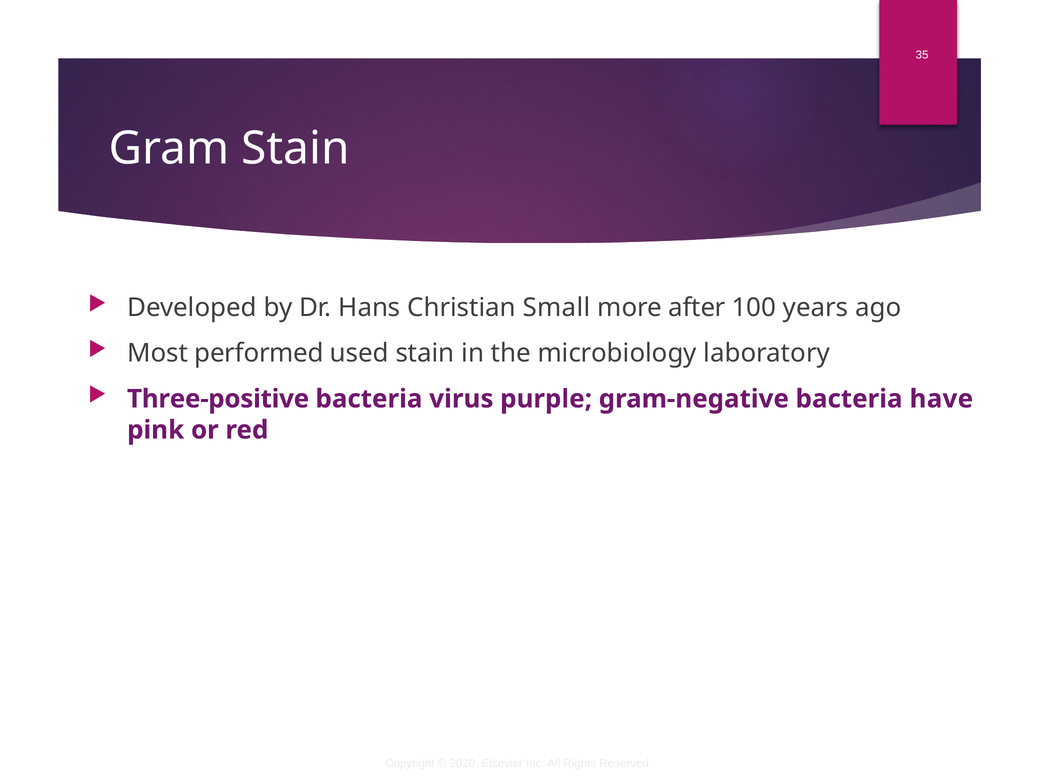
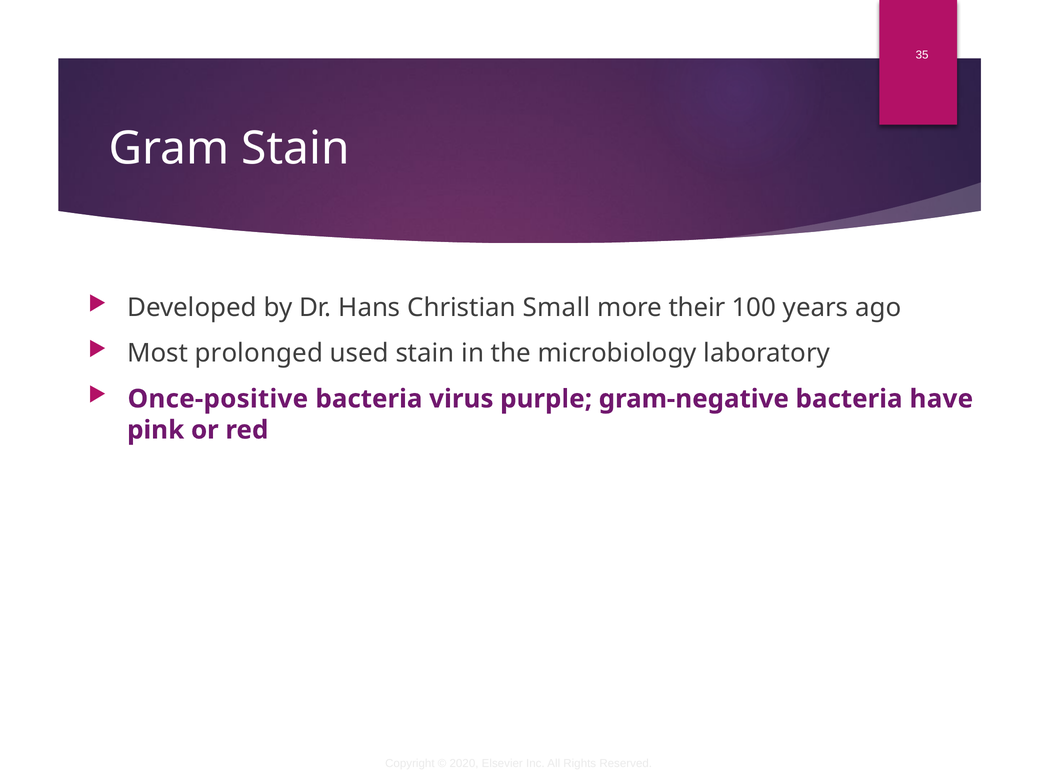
after: after -> their (697, 308)
performed: performed -> prolonged (259, 354)
Three-positive: Three-positive -> Once-positive (218, 399)
